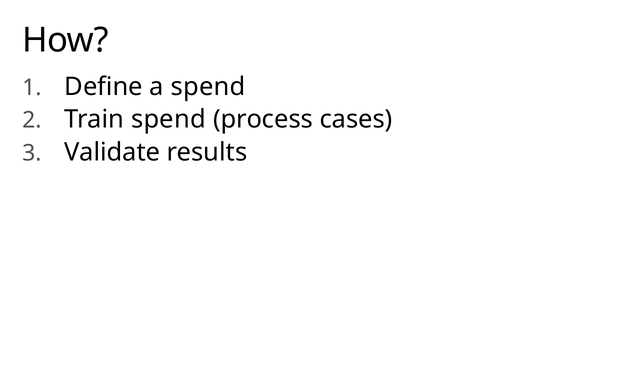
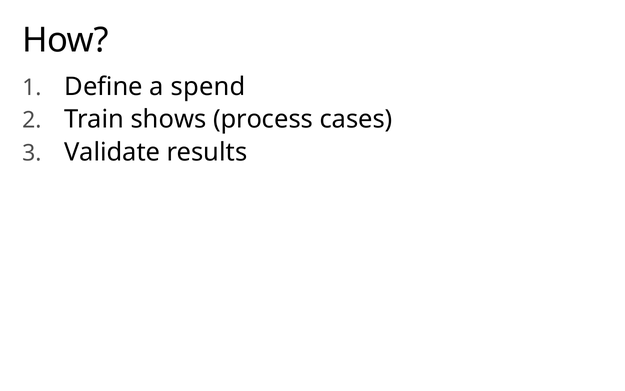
Train spend: spend -> shows (169, 119)
